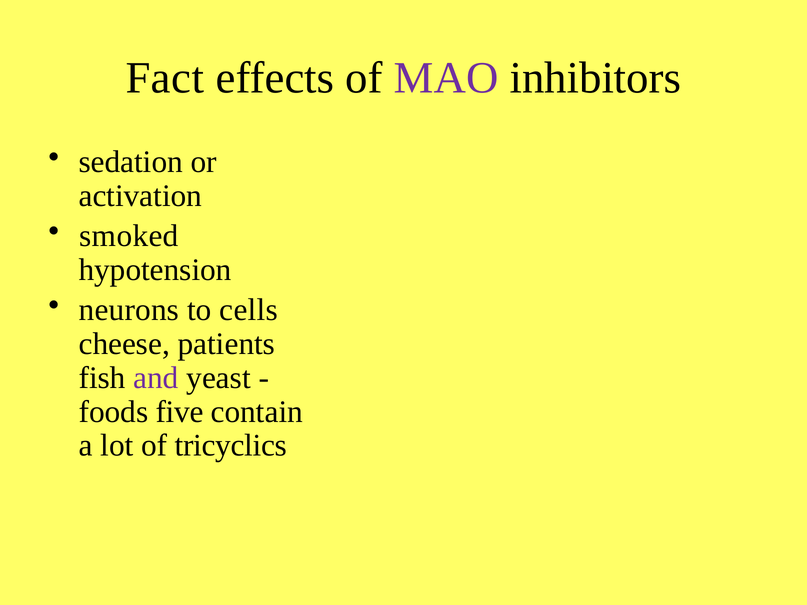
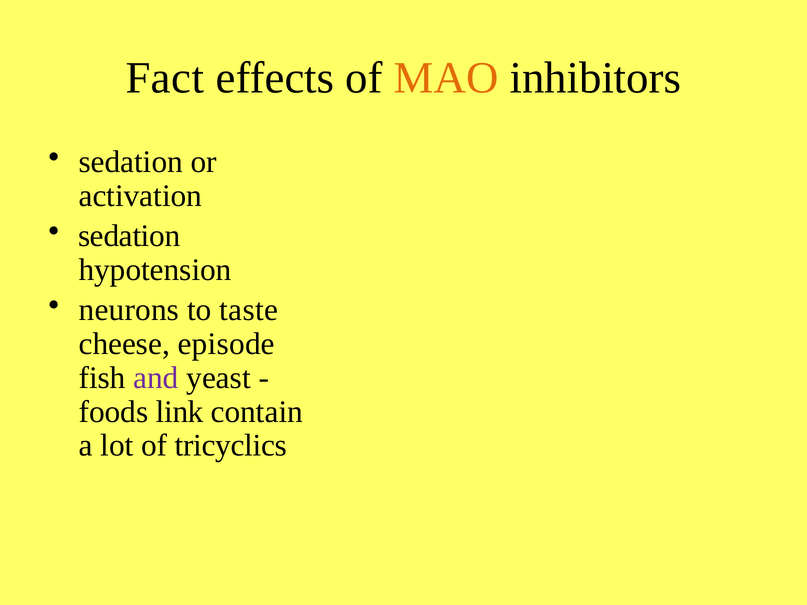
MAO colour: purple -> orange (446, 78)
smoked: smoked -> sedation (129, 236)
cells: cells -> taste (249, 310)
patients: patients -> episode (226, 344)
five: five -> link (180, 412)
